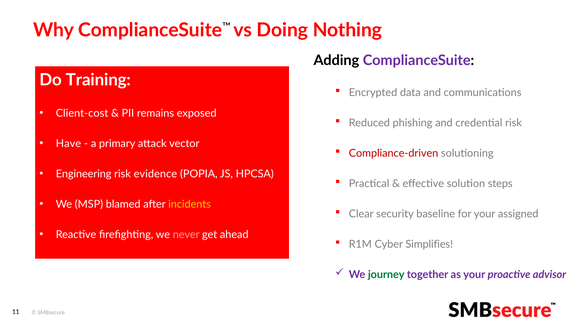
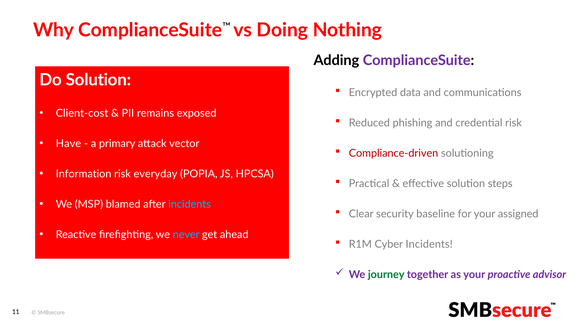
Do Training: Training -> Solution (98, 80)
Engineering: Engineering -> Information (84, 174)
evidence: evidence -> everyday (155, 174)
incidents colour: yellow -> light blue (190, 204)
never colour: pink -> light blue (186, 235)
Cyber Simplifies: Simplifies -> Incidents (429, 244)
